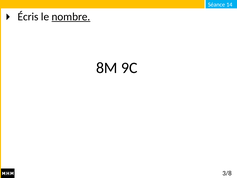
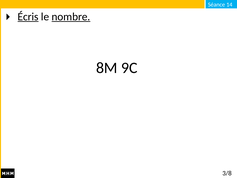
Écris underline: none -> present (28, 17)
